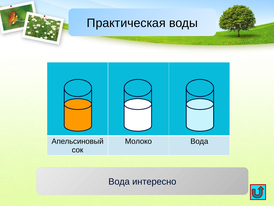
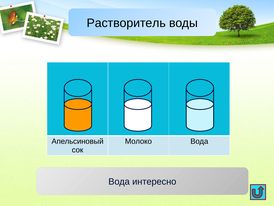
Практическая: Практическая -> Растворитель (126, 23)
